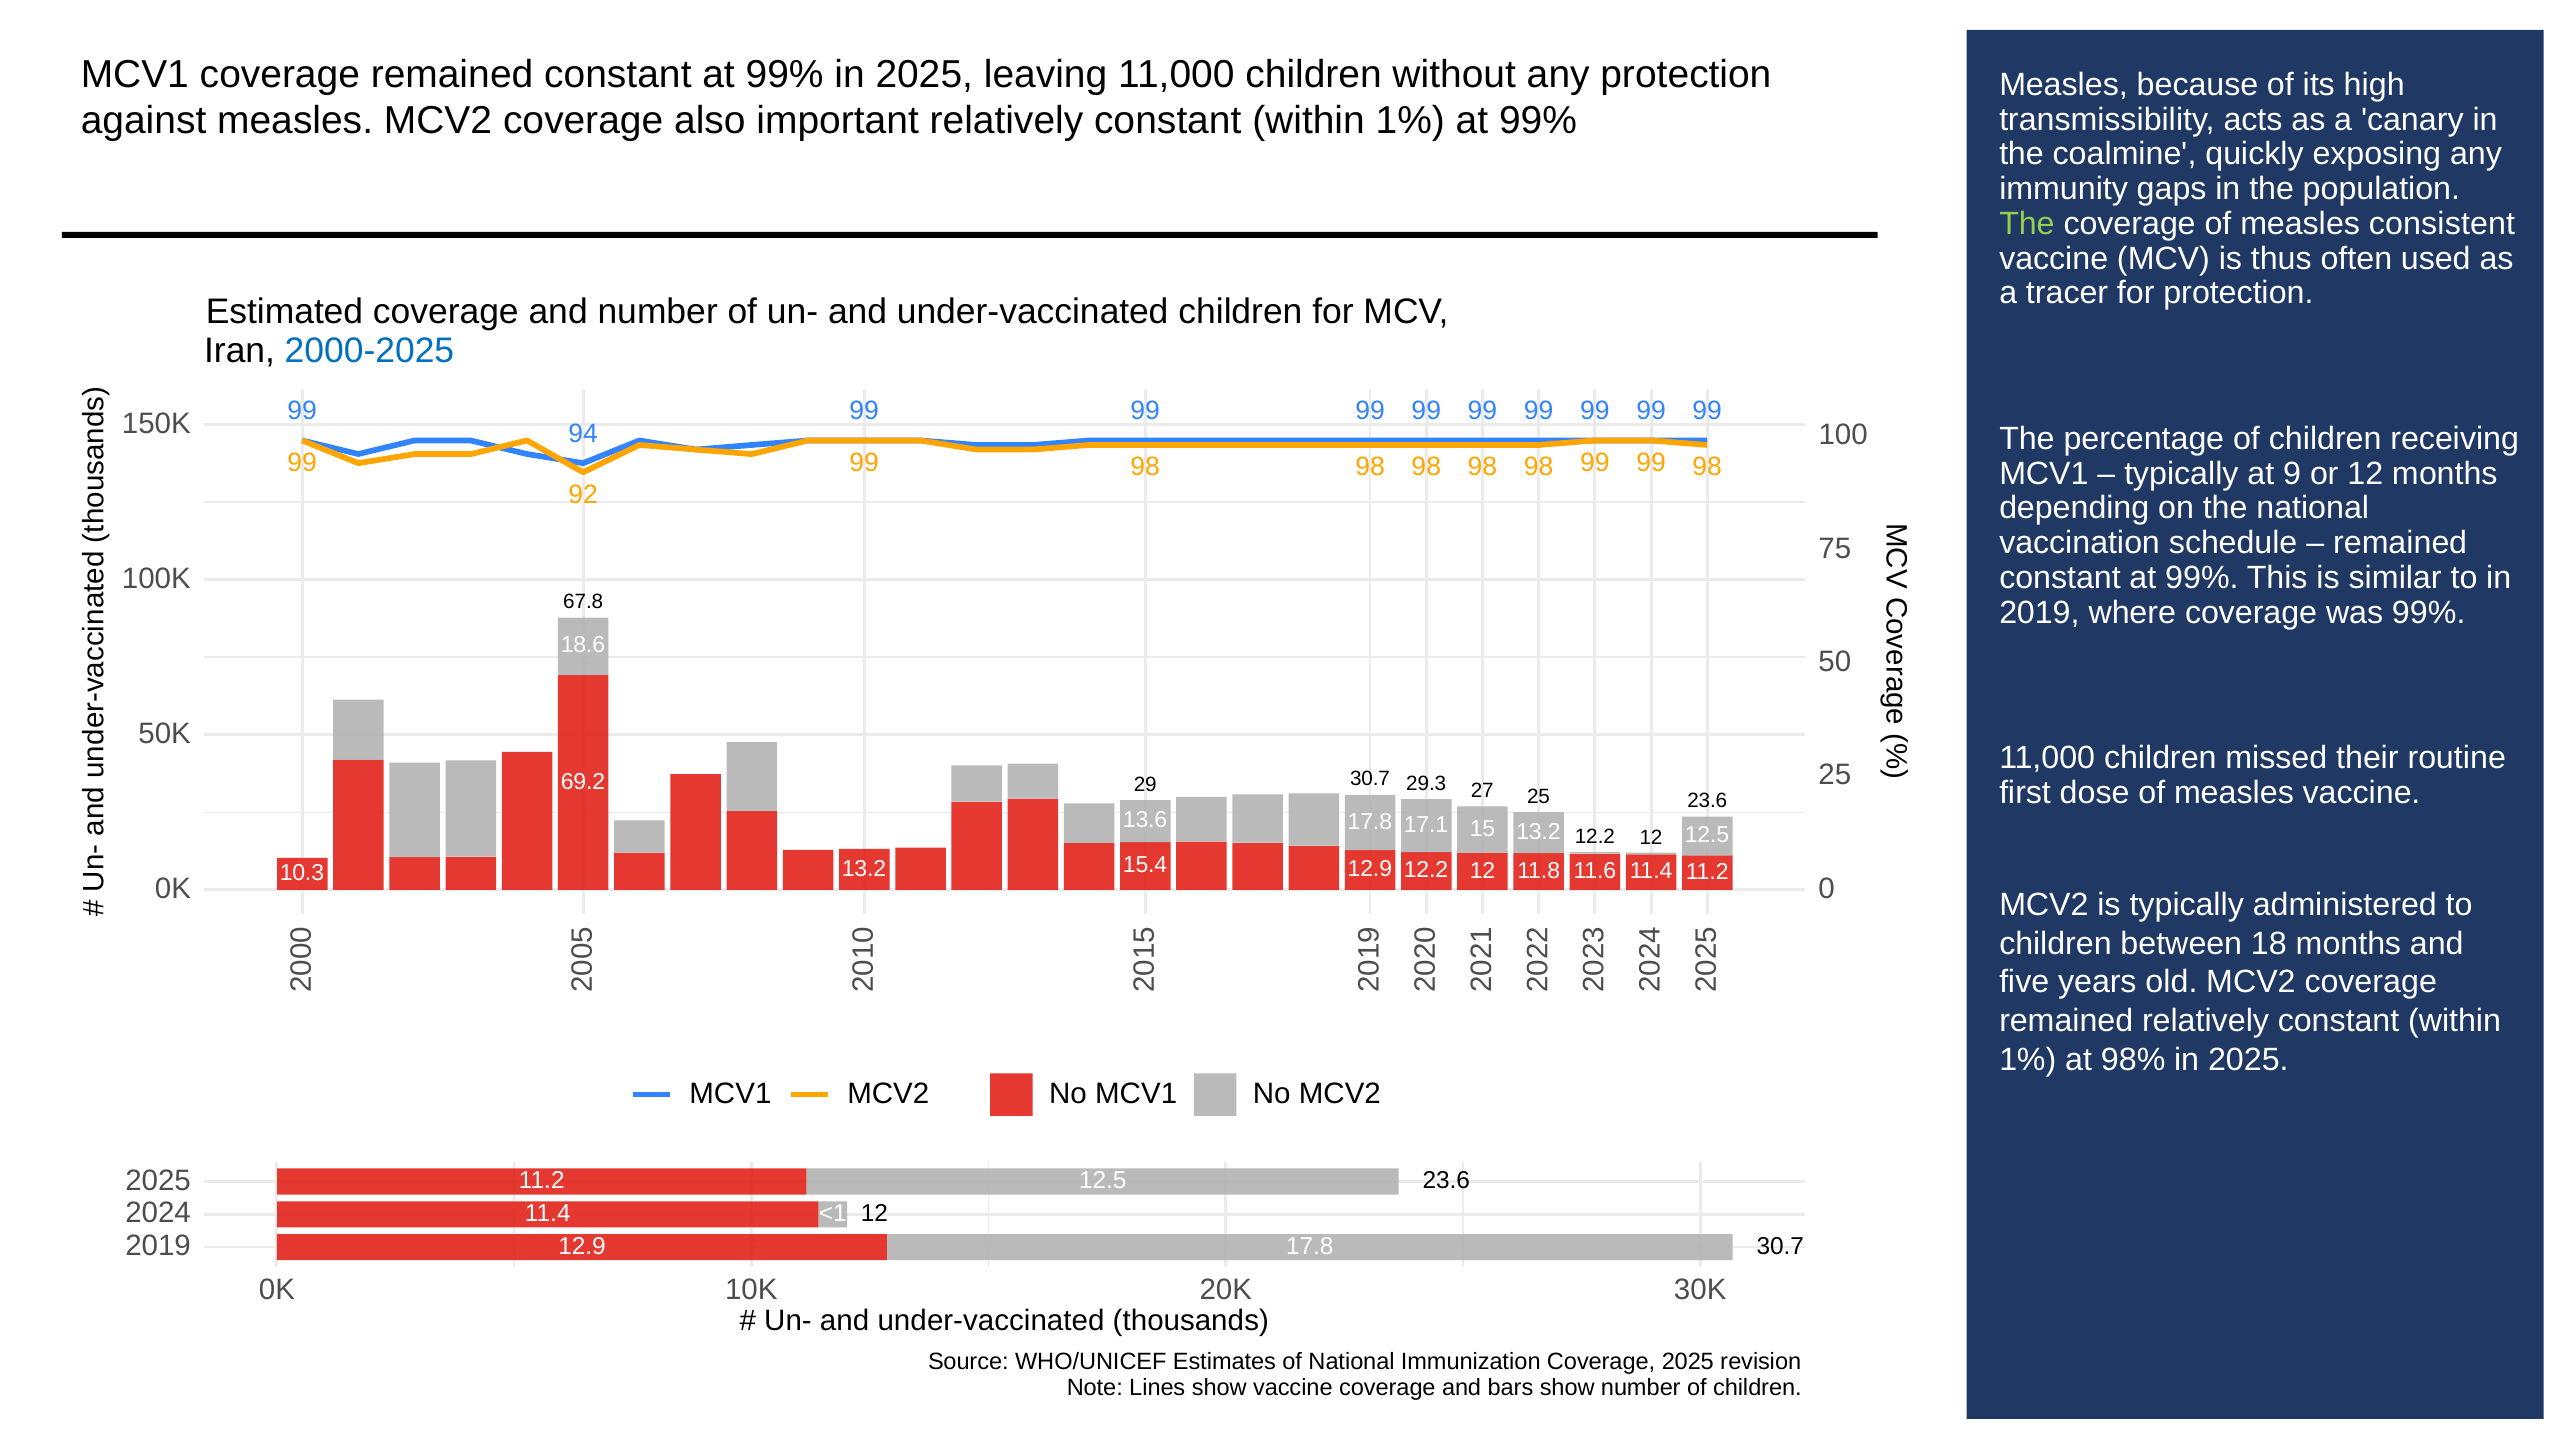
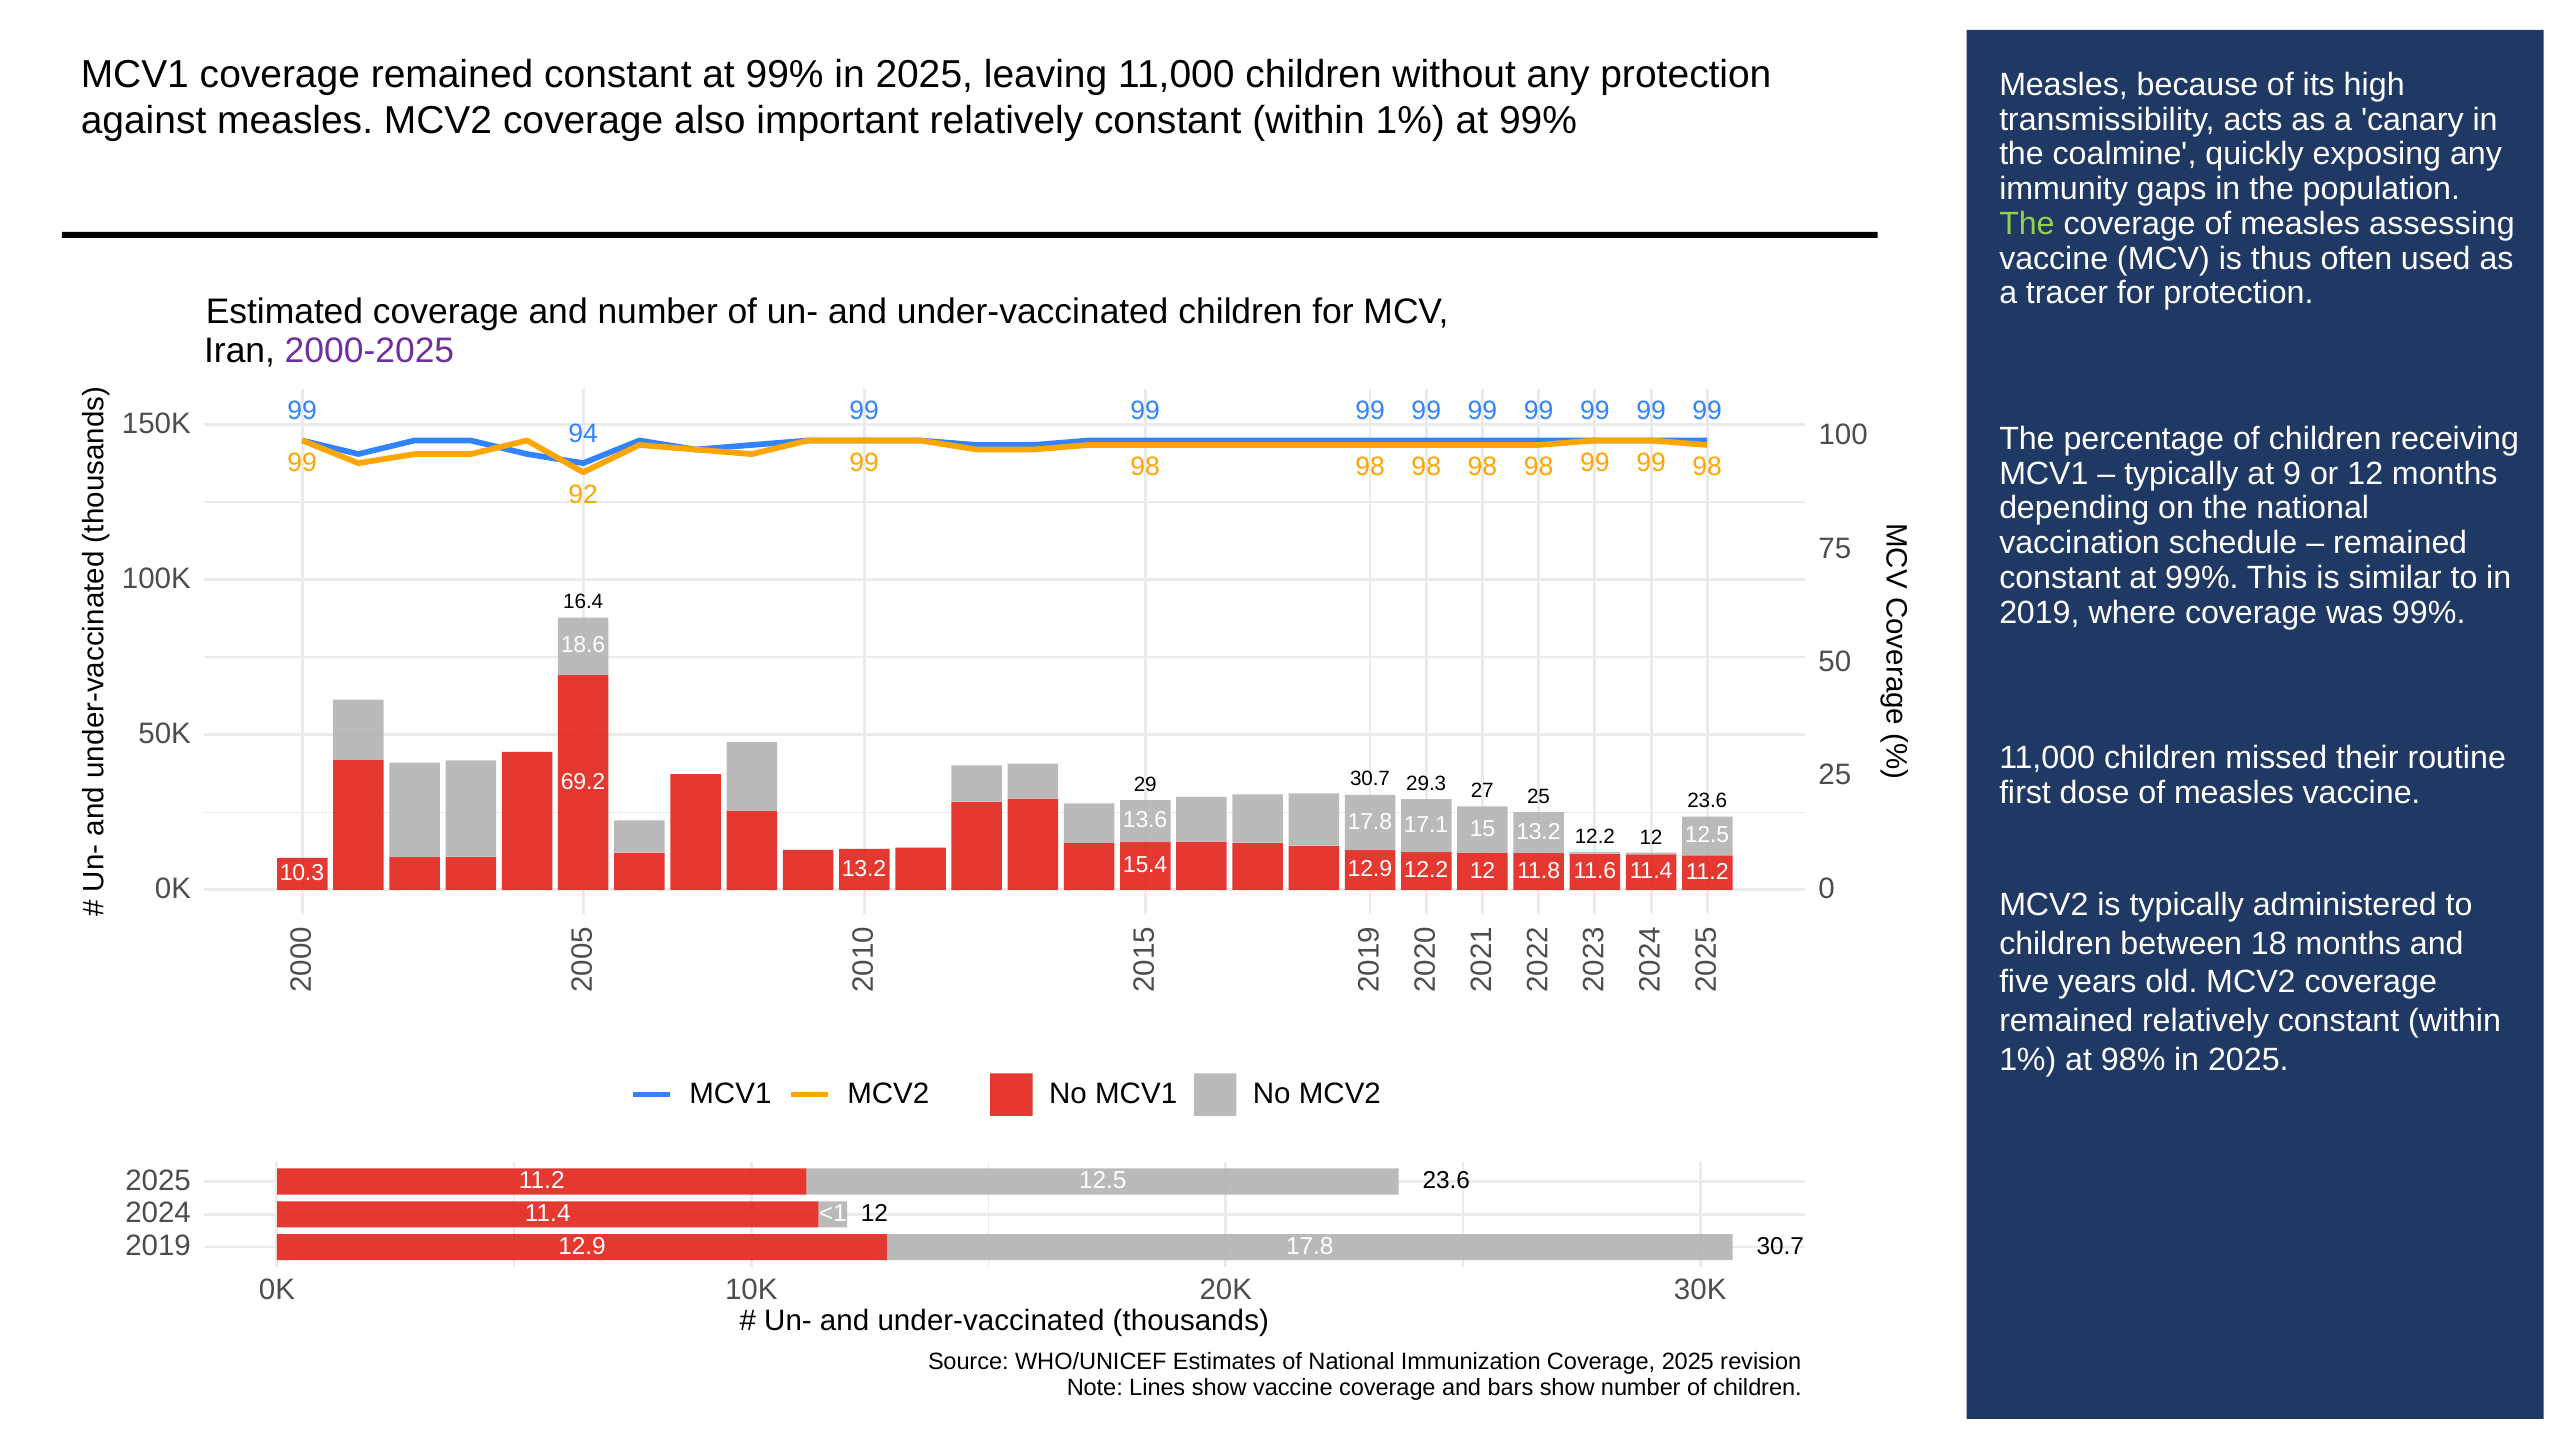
consistent: consistent -> assessing (2442, 224)
2000-2025 colour: blue -> purple (369, 351)
67.8: 67.8 -> 16.4 (583, 602)
